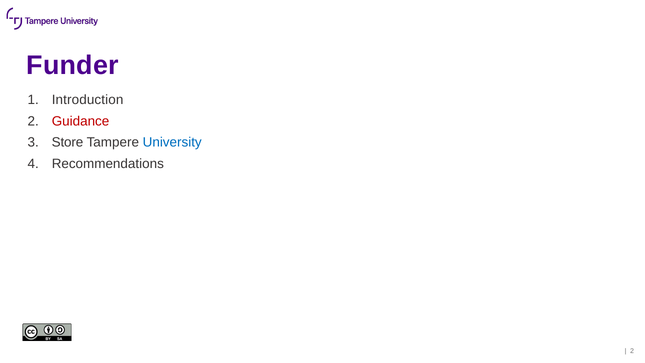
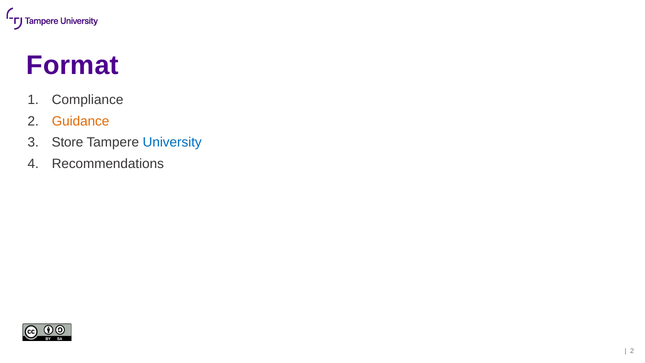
Funder: Funder -> Format (73, 65)
Introduction: Introduction -> Compliance (88, 100)
Guidance colour: red -> orange (81, 121)
